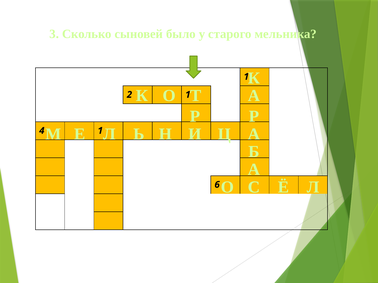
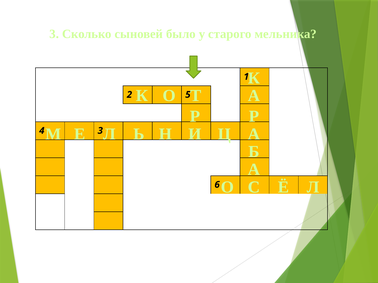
2 1: 1 -> 5 (188, 95)
4 1: 1 -> 3 (100, 131)
